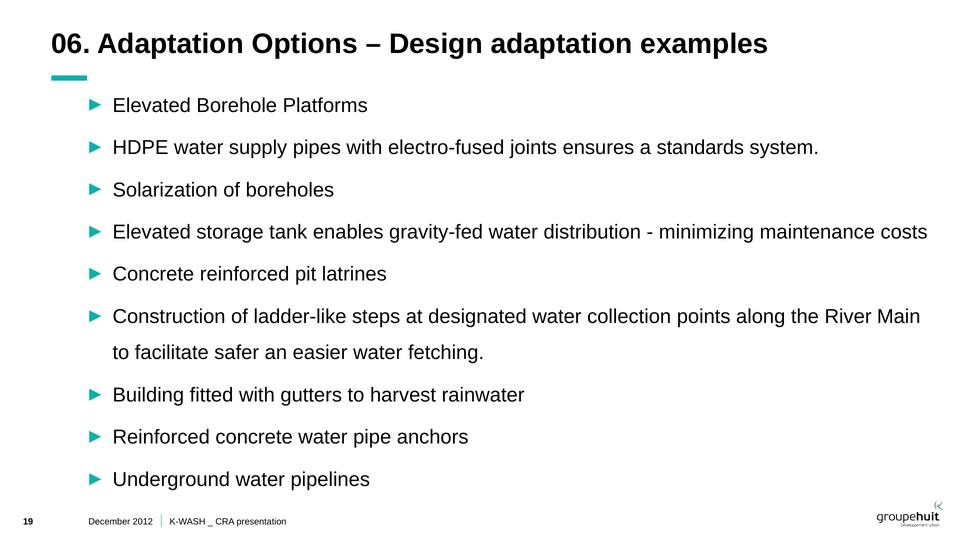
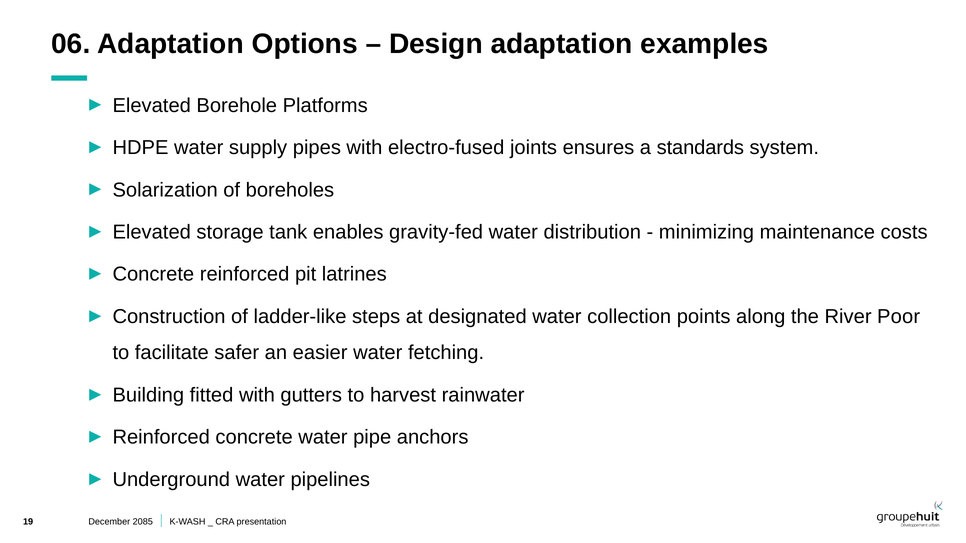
Main: Main -> Poor (899, 317)
2012: 2012 -> 2085 (143, 522)
